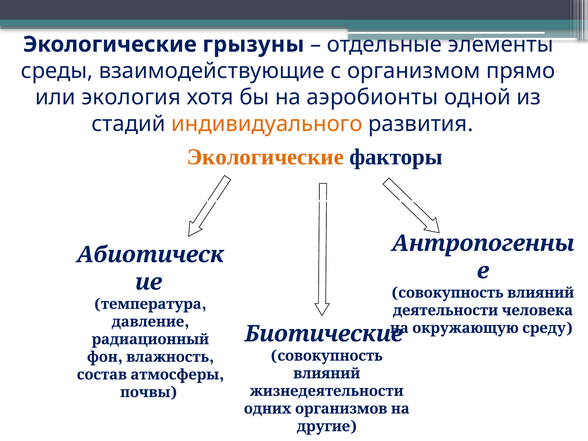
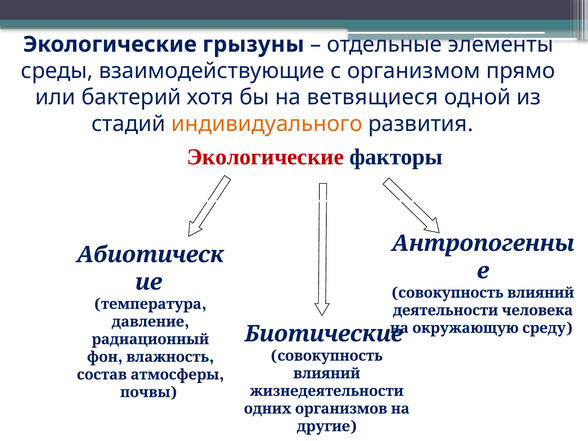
экология: экология -> бактерий (131, 97)
аэробионты: аэробионты -> ветвящиеся (372, 97)
Экологические colour: orange -> red (265, 157)
